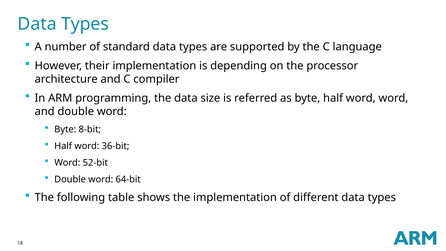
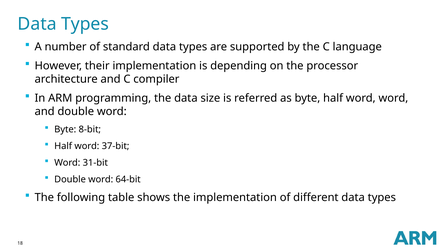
36-bit: 36-bit -> 37-bit (116, 146)
52-bit: 52-bit -> 31-bit (95, 163)
